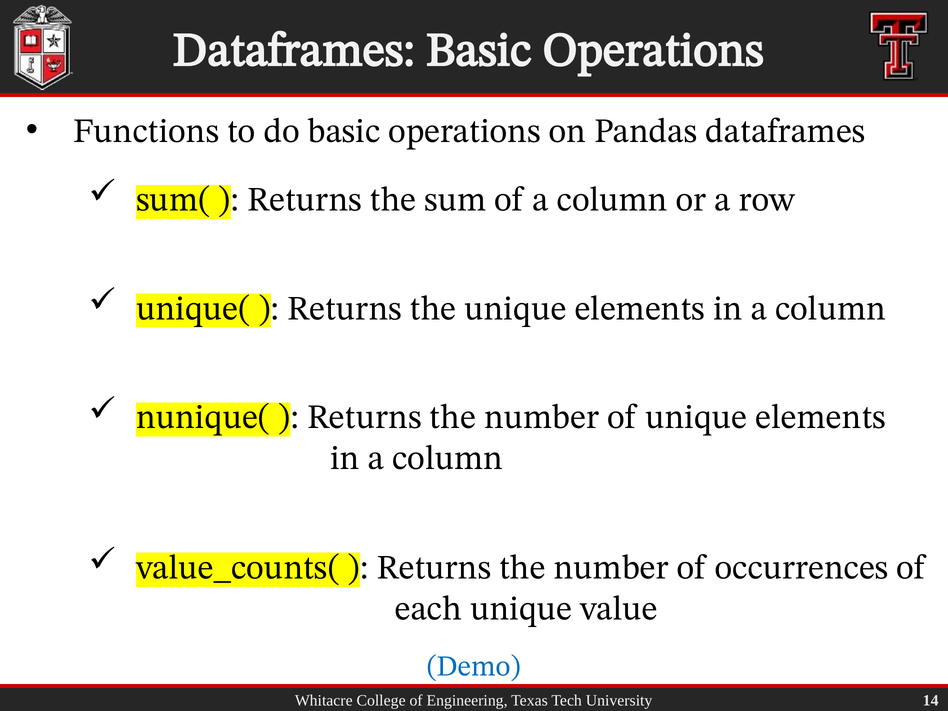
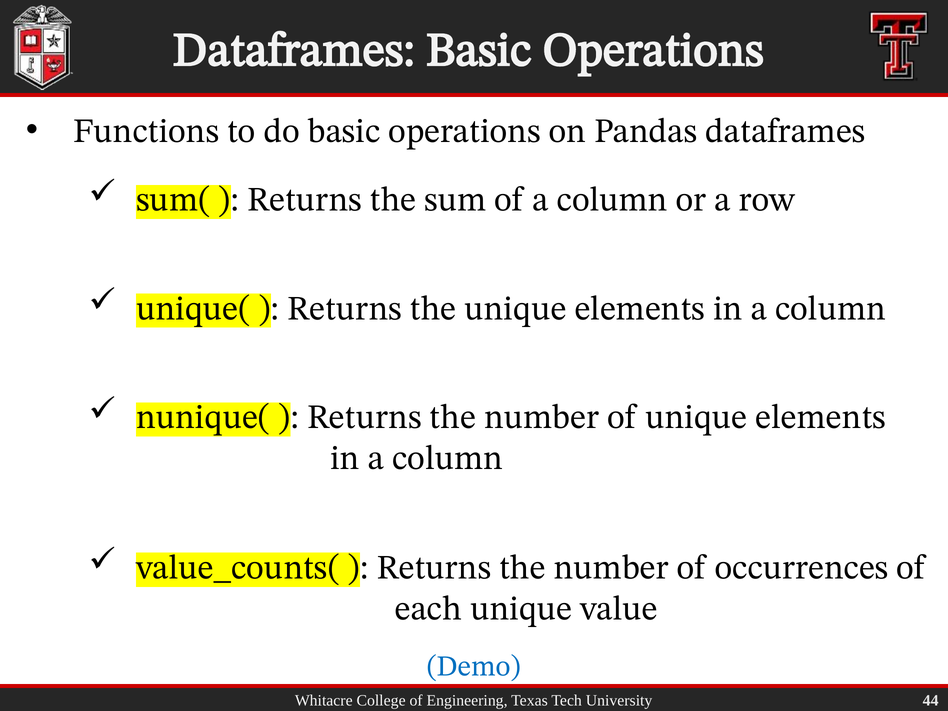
14: 14 -> 44 (931, 701)
